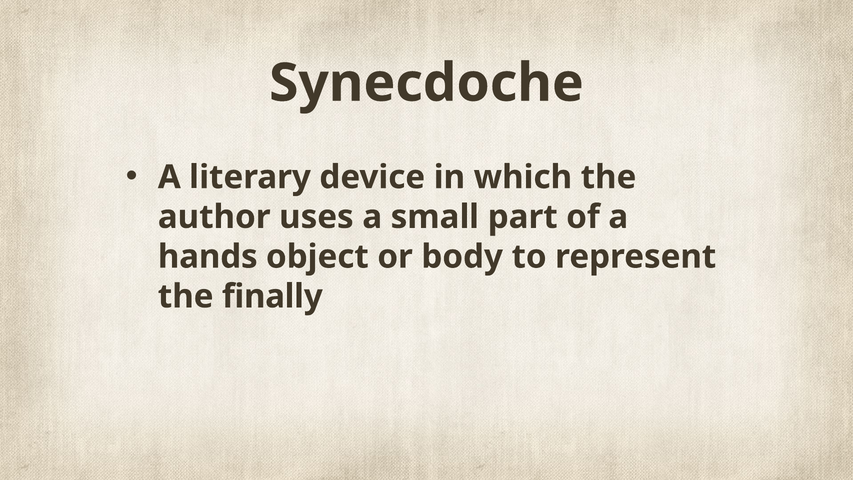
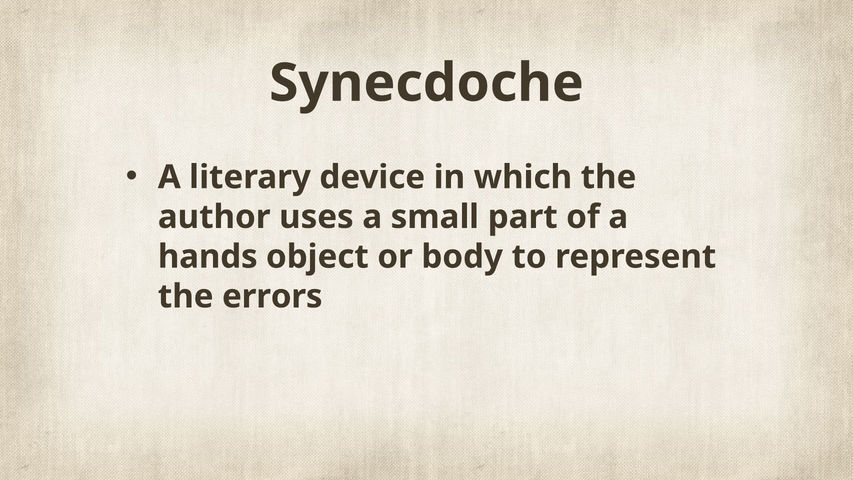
finally: finally -> errors (272, 296)
